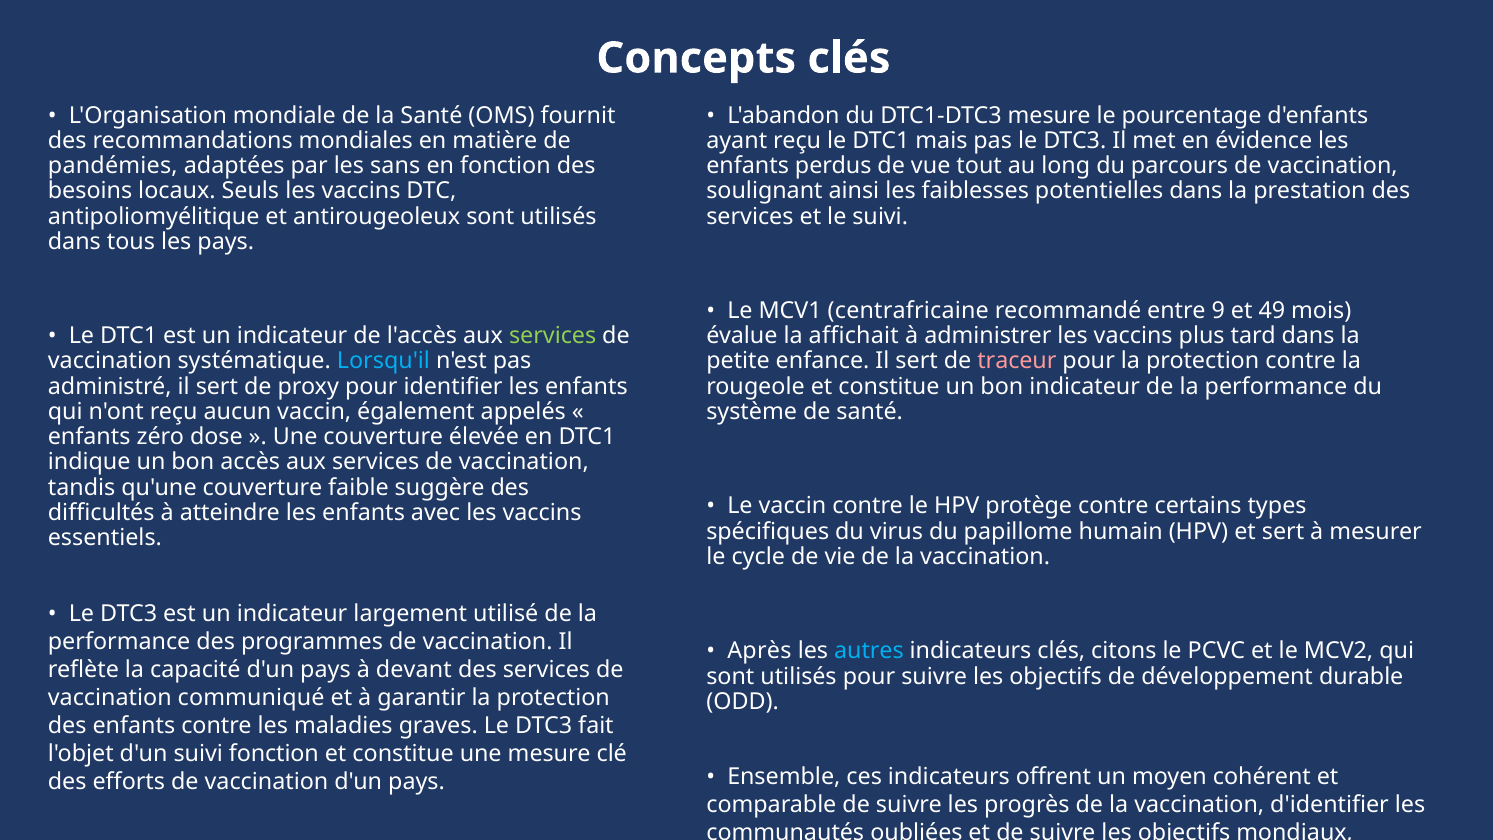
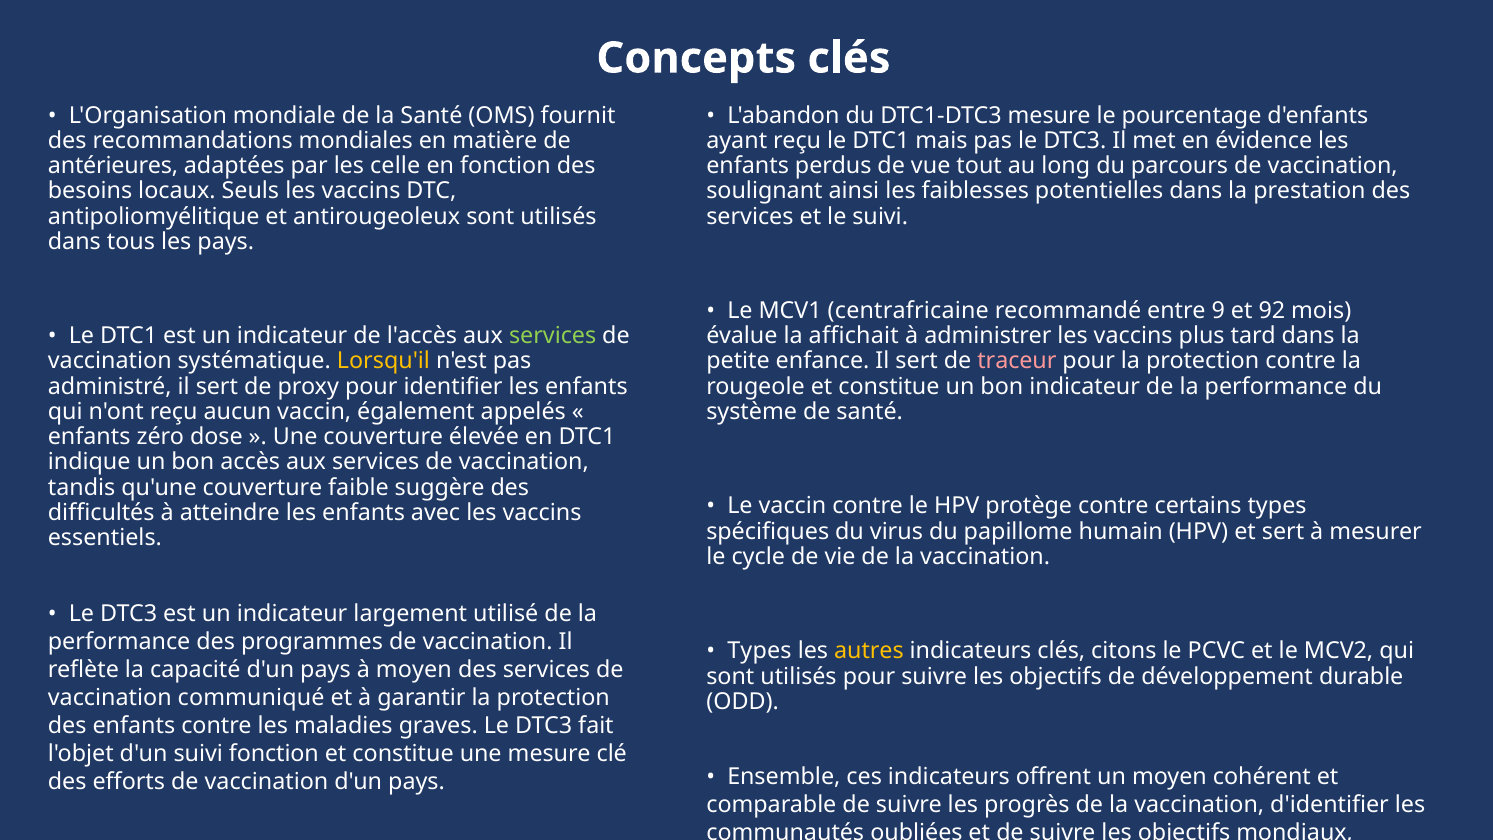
pandémies: pandémies -> antérieures (113, 166)
sans: sans -> celle (395, 166)
49: 49 -> 92 (1272, 311)
Lorsqu'il colour: light blue -> yellow (383, 361)
Après: Après -> Types (759, 651)
autres colour: light blue -> yellow (869, 651)
à devant: devant -> moyen (414, 669)
